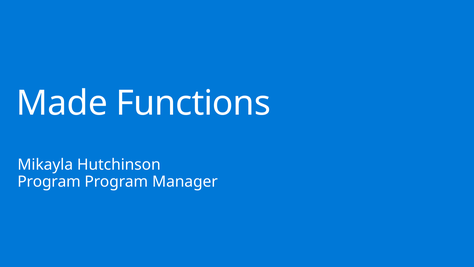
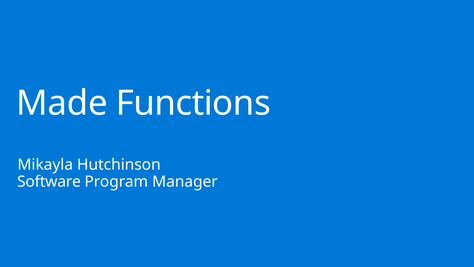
Program: Program -> Software (49, 181)
